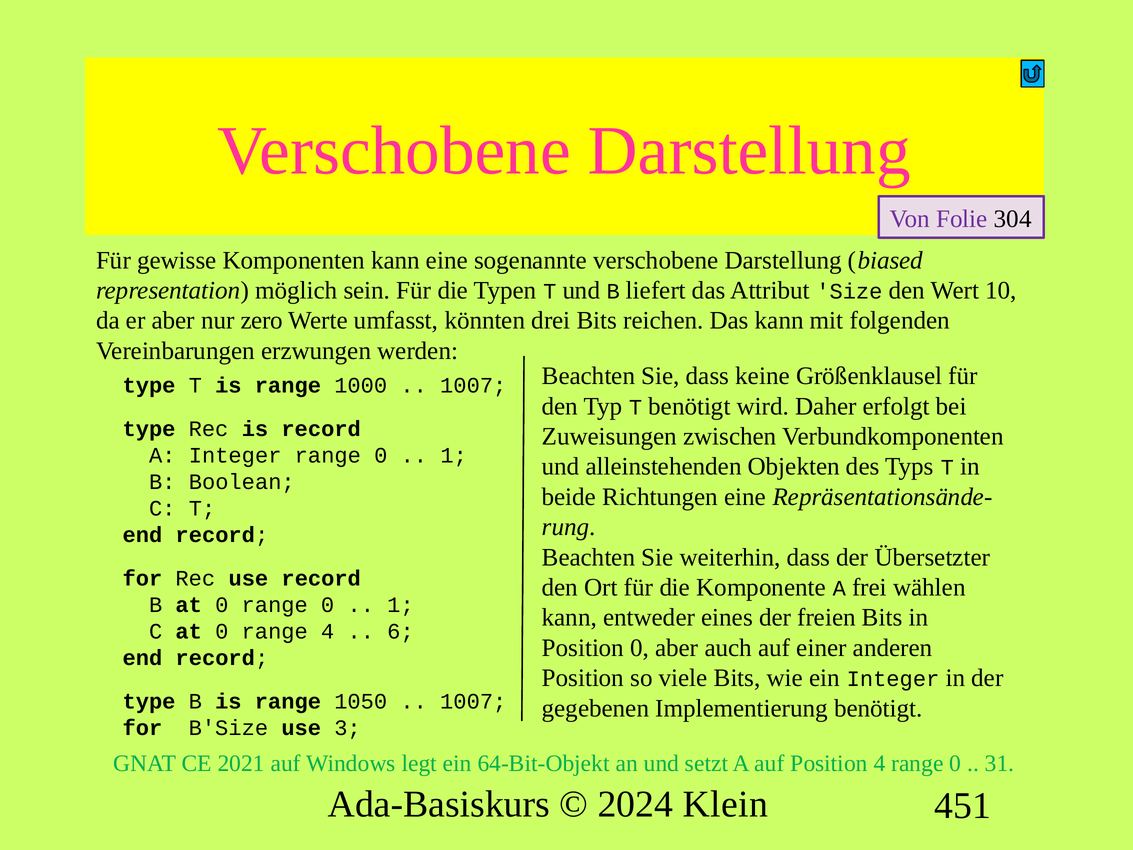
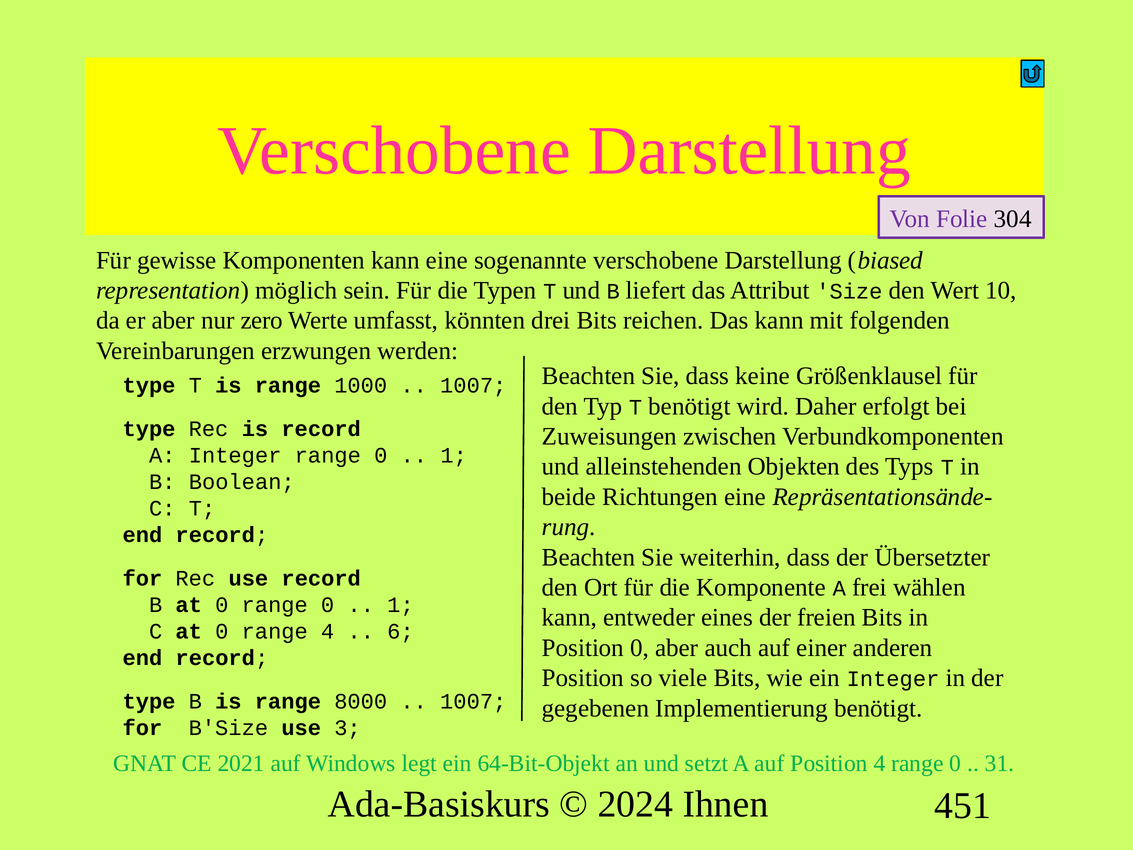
1050: 1050 -> 8000 (361, 701)
Klein: Klein -> Ihnen (725, 804)
